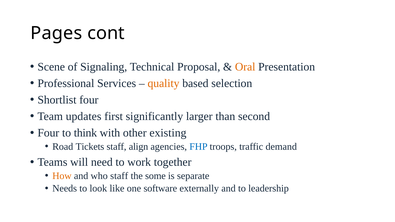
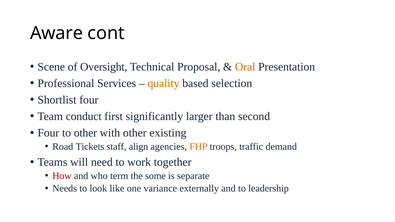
Pages: Pages -> Aware (57, 33)
Signaling: Signaling -> Oversight (104, 67)
updates: updates -> conduct (84, 116)
to think: think -> other (85, 133)
FHP colour: blue -> orange (198, 147)
How colour: orange -> red (62, 176)
who staff: staff -> term (119, 176)
software: software -> variance (160, 189)
